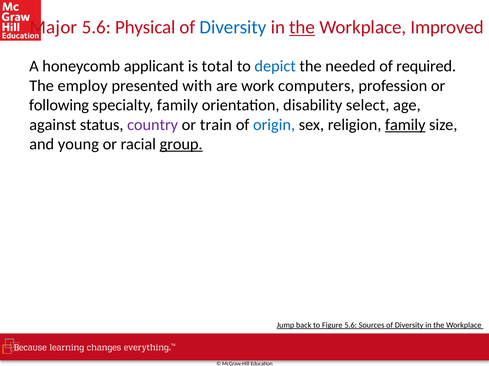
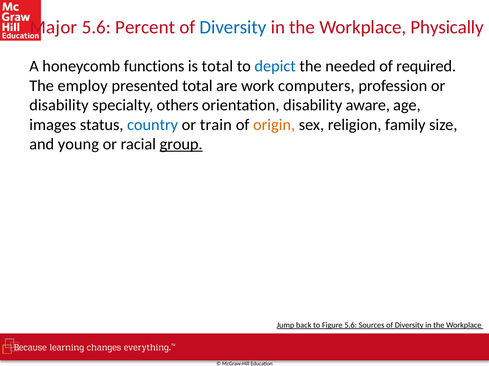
Physical: Physical -> Percent (145, 27)
the underline: present -> none (302, 27)
Improved: Improved -> Physically (447, 27)
applicant: applicant -> functions (154, 66)
presented with: with -> total (197, 86)
following: following -> disability (59, 105)
specialty family: family -> others (178, 105)
select: select -> aware (368, 105)
against: against -> images (53, 125)
country colour: purple -> blue (153, 125)
origin colour: blue -> orange (274, 125)
family underline: present -> none (405, 125)
